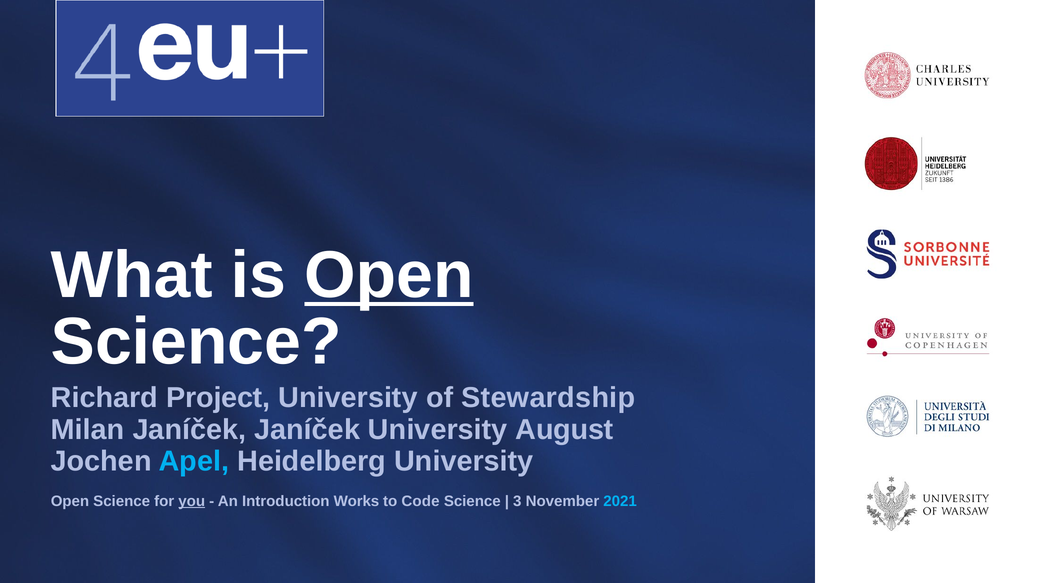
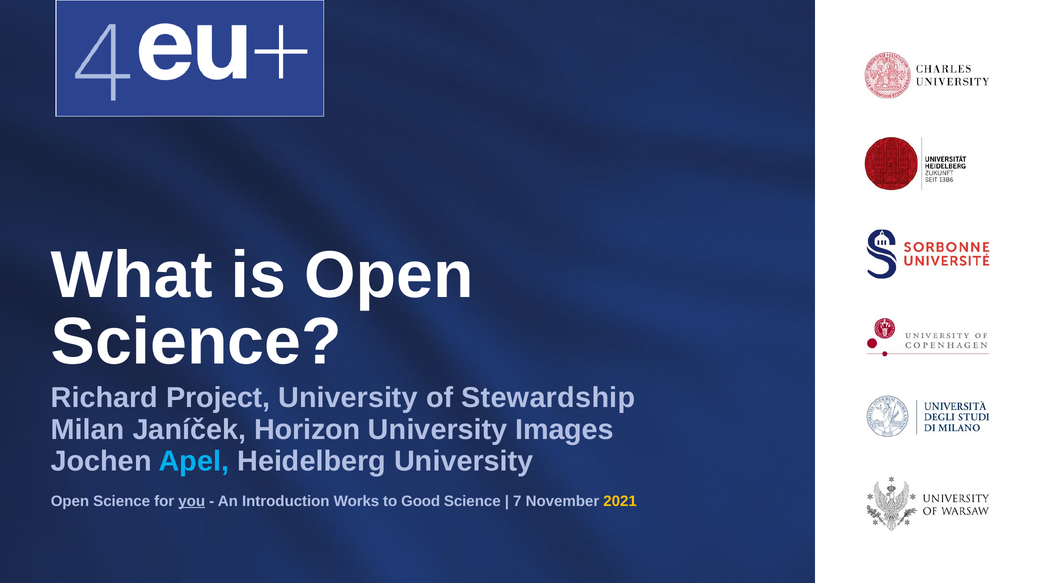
Open underline: present -> none (389, 276)
Janíček Janíček: Janíček -> Horizon (307, 430)
August: August -> Images (564, 430)
Code: Code -> Good (421, 501)
3: 3 -> 7 (517, 501)
2021 colour: light blue -> yellow (620, 501)
